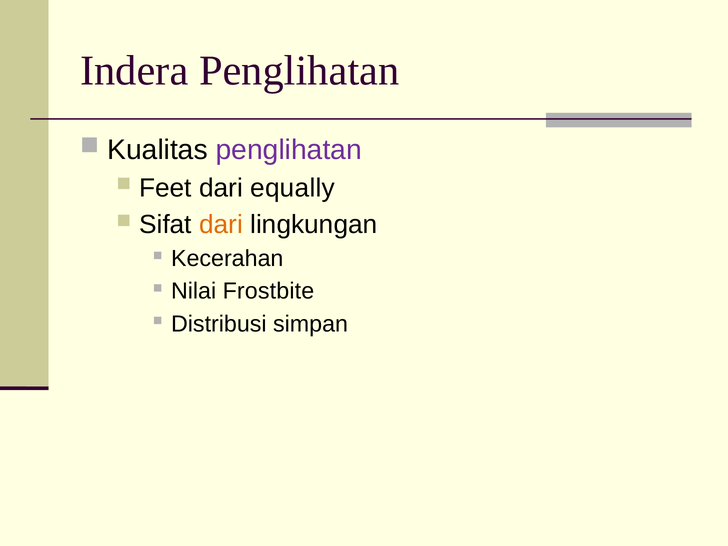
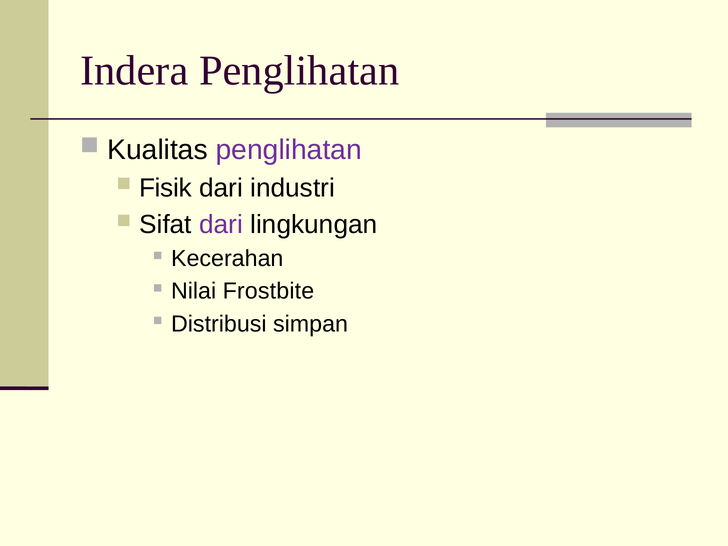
Feet: Feet -> Fisik (166, 188)
equally: equally -> industri (293, 188)
dari colour: orange -> purple (221, 225)
